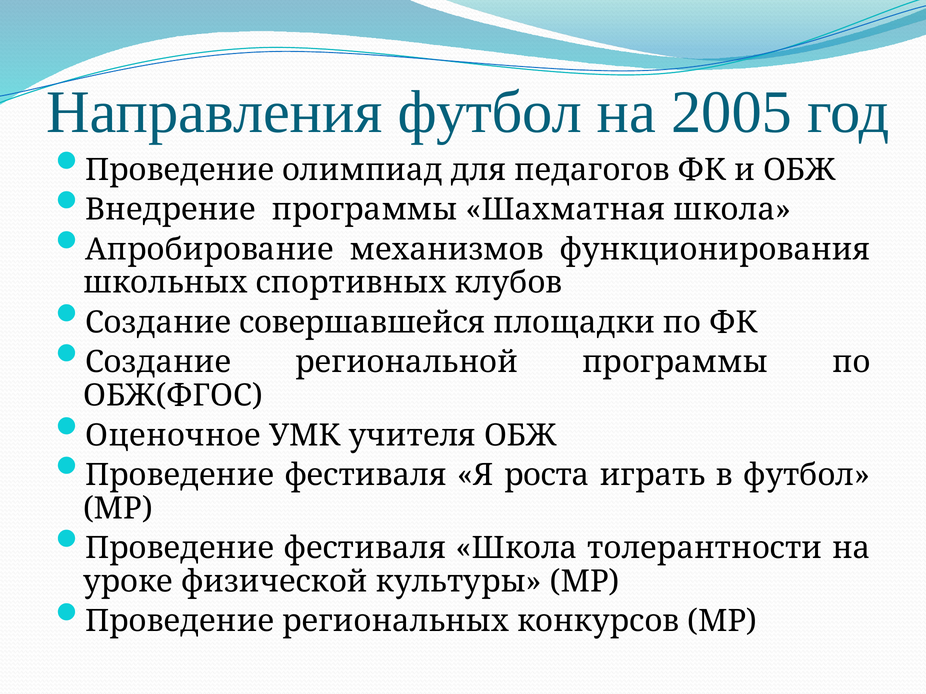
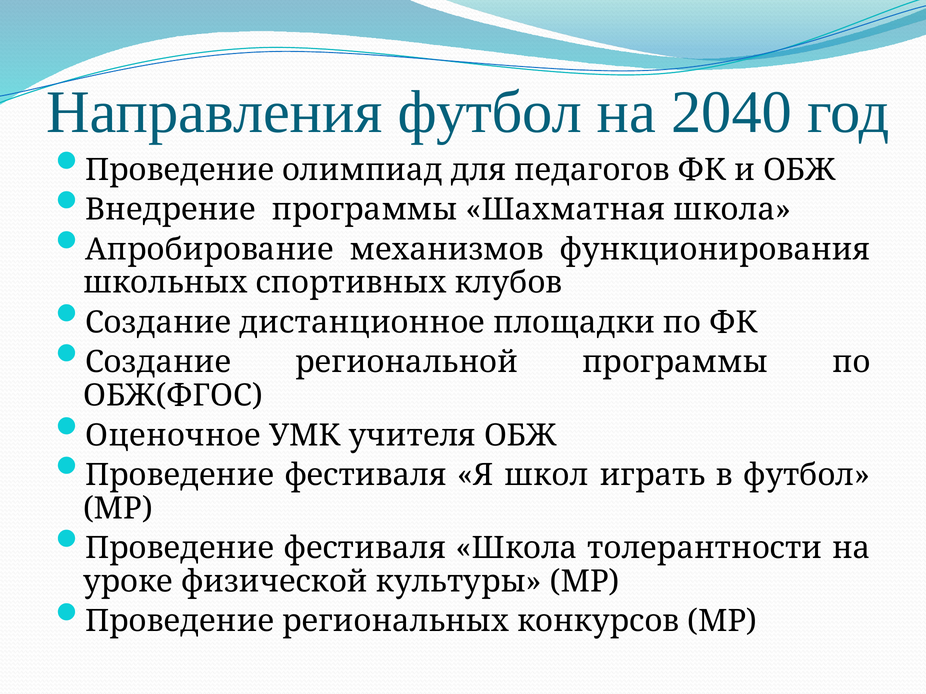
2005: 2005 -> 2040 (732, 113)
совершавшейся: совершавшейся -> дистанционное (362, 323)
роста: роста -> школ (546, 475)
